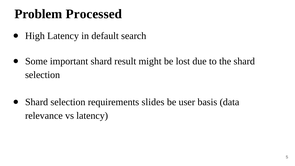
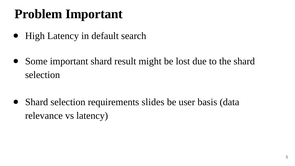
Problem Processed: Processed -> Important (94, 14)
